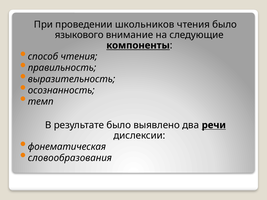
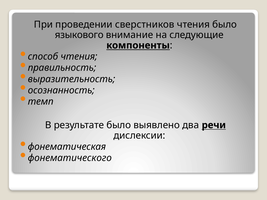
школьников: школьников -> сверстников (145, 25)
словообразования: словообразования -> фонематического (70, 158)
